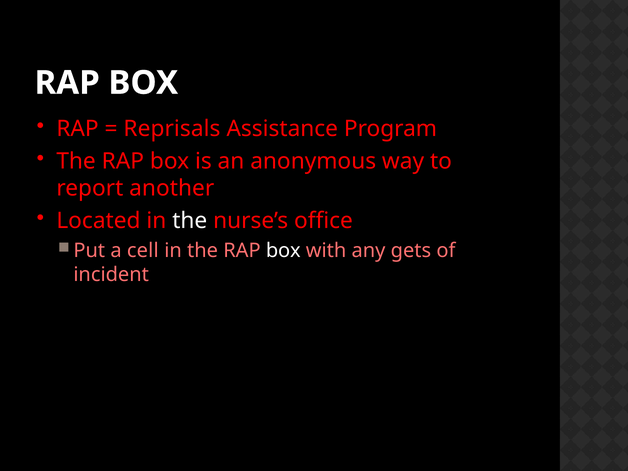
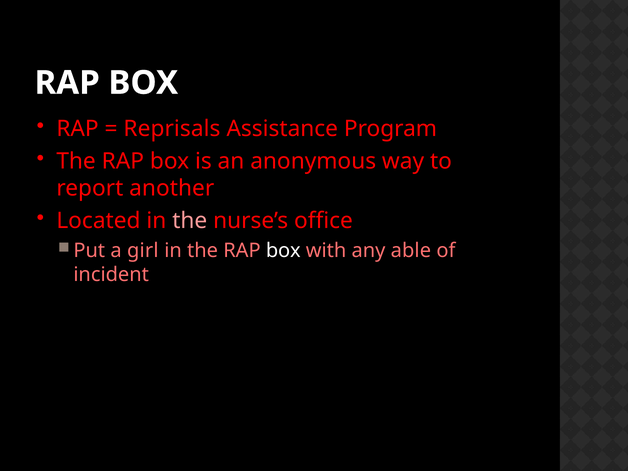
the colour: white -> pink (190, 221)
cell: cell -> girl (143, 251)
gets: gets -> able (411, 251)
